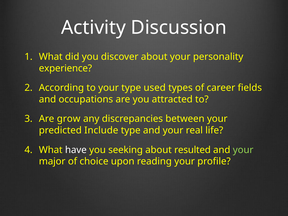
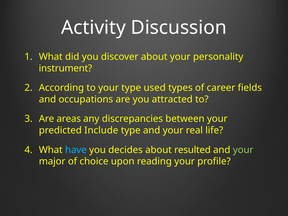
experience: experience -> instrument (65, 68)
grow: grow -> areas (69, 119)
have colour: white -> light blue (76, 150)
seeking: seeking -> decides (126, 150)
